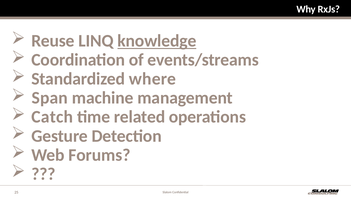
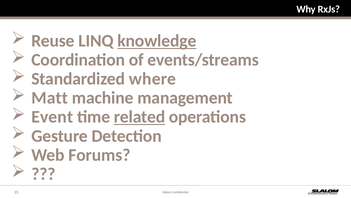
Span: Span -> Matt (50, 98)
Catch: Catch -> Event (52, 117)
related underline: none -> present (140, 117)
